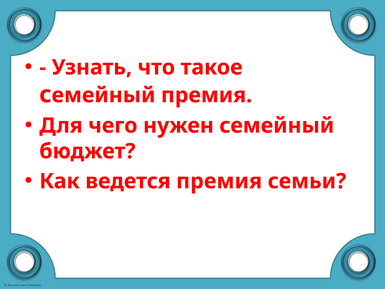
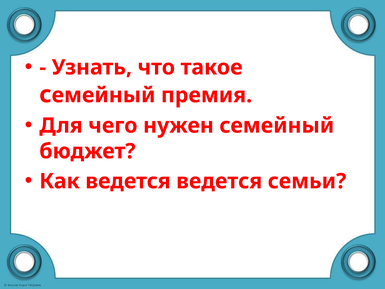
ведется премия: премия -> ведется (219, 181)
